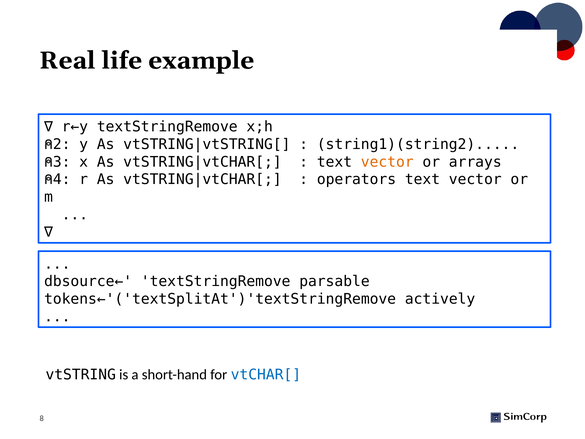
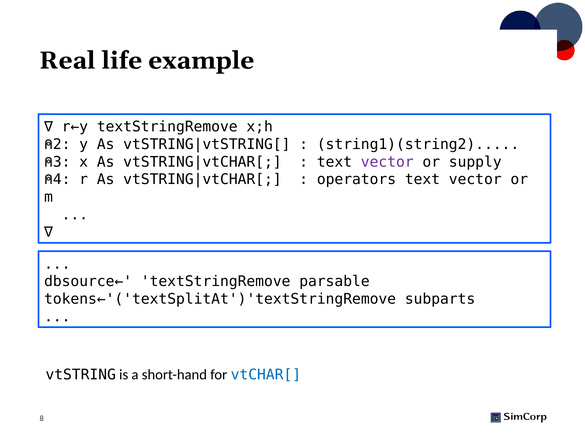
vector colour: orange -> purple (387, 162)
arrays: arrays -> supply (475, 162)
actively: actively -> subparts (440, 299)
